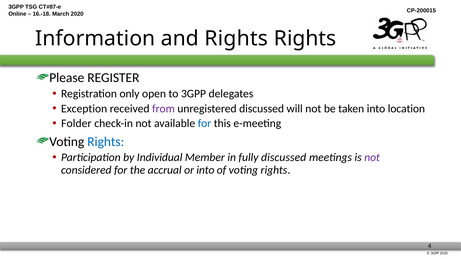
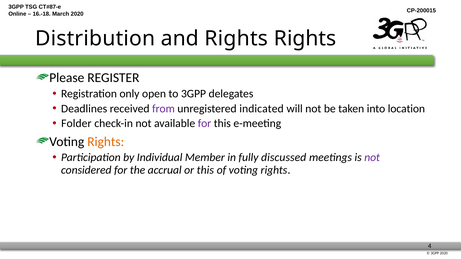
Information: Information -> Distribution (95, 39)
Exception: Exception -> Deadlines (84, 109)
unregistered discussed: discussed -> indicated (262, 109)
for colour: blue -> purple (205, 124)
Rights colour: blue -> orange (106, 142)
or into: into -> this (205, 170)
